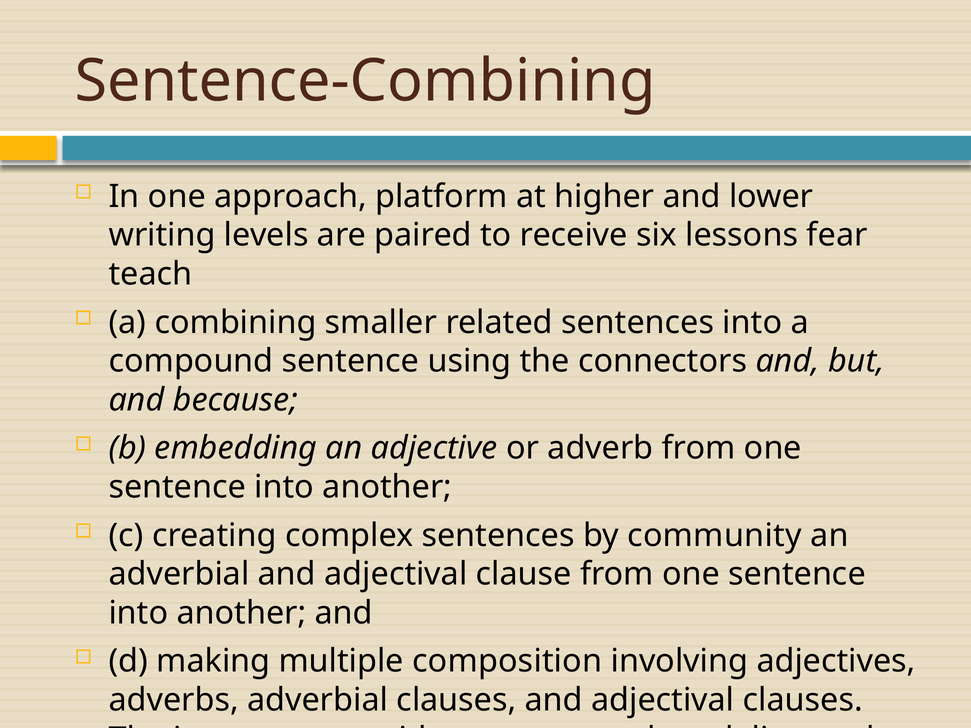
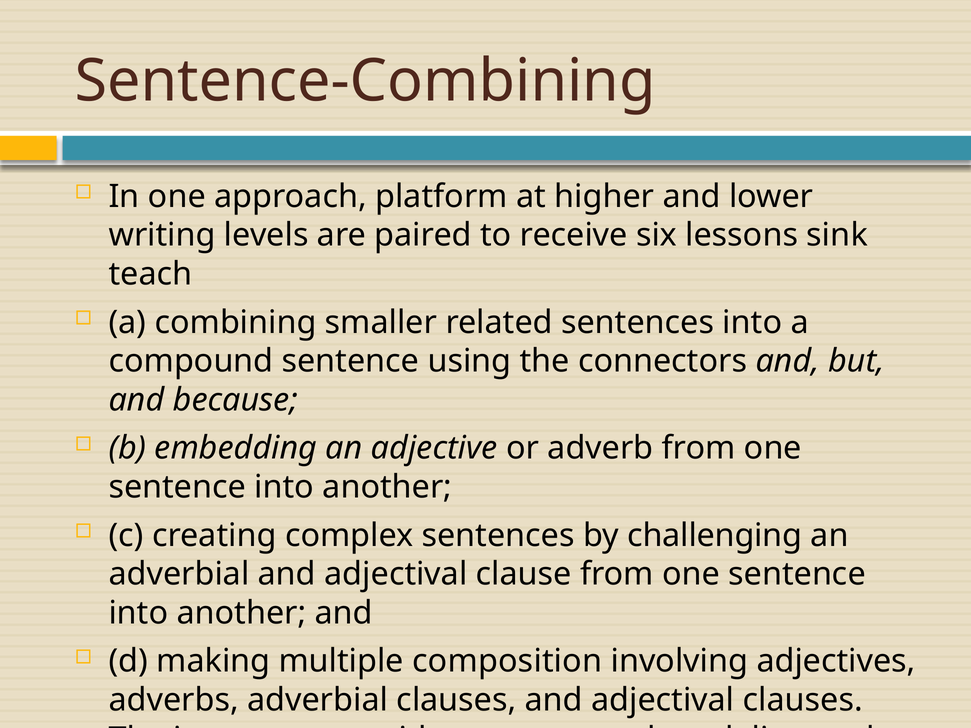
fear: fear -> sink (837, 235)
community: community -> challenging (715, 536)
